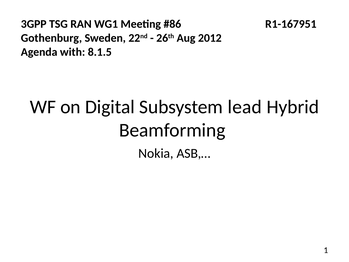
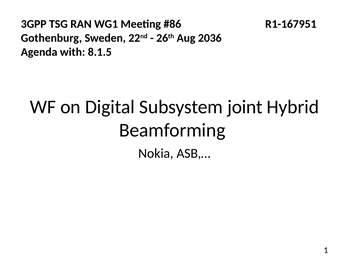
2012: 2012 -> 2036 (210, 38)
lead: lead -> joint (245, 107)
